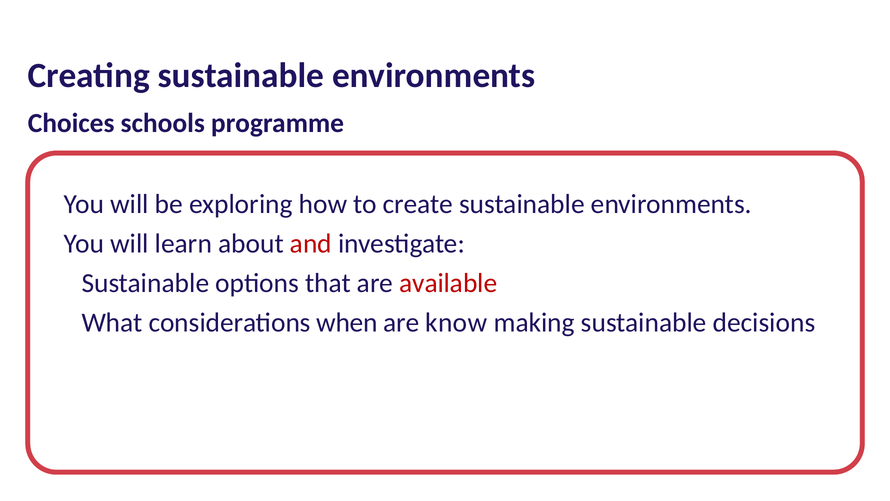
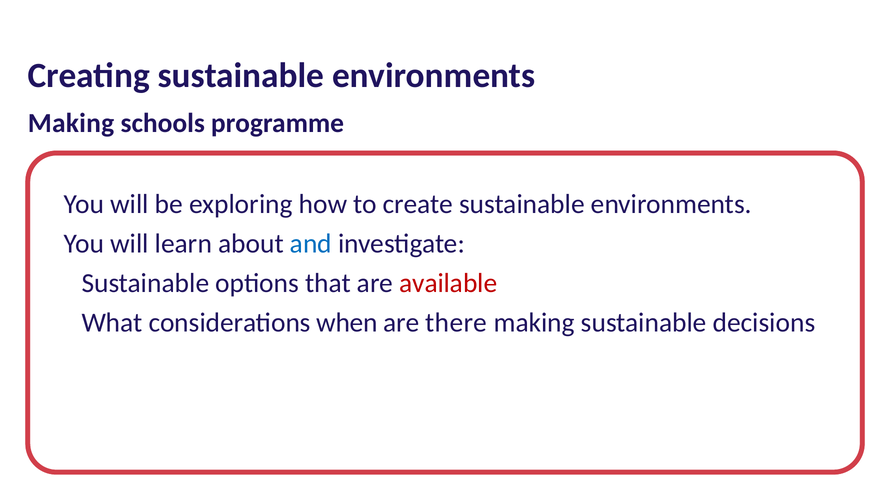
Choices: Choices -> Making (71, 123)
and colour: red -> blue (311, 243)
know: know -> there (456, 322)
